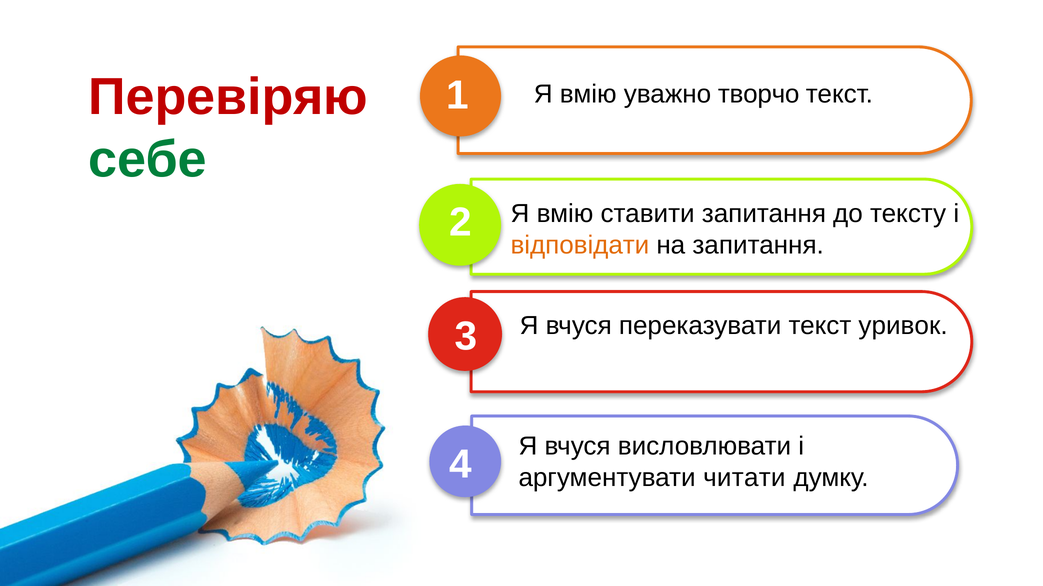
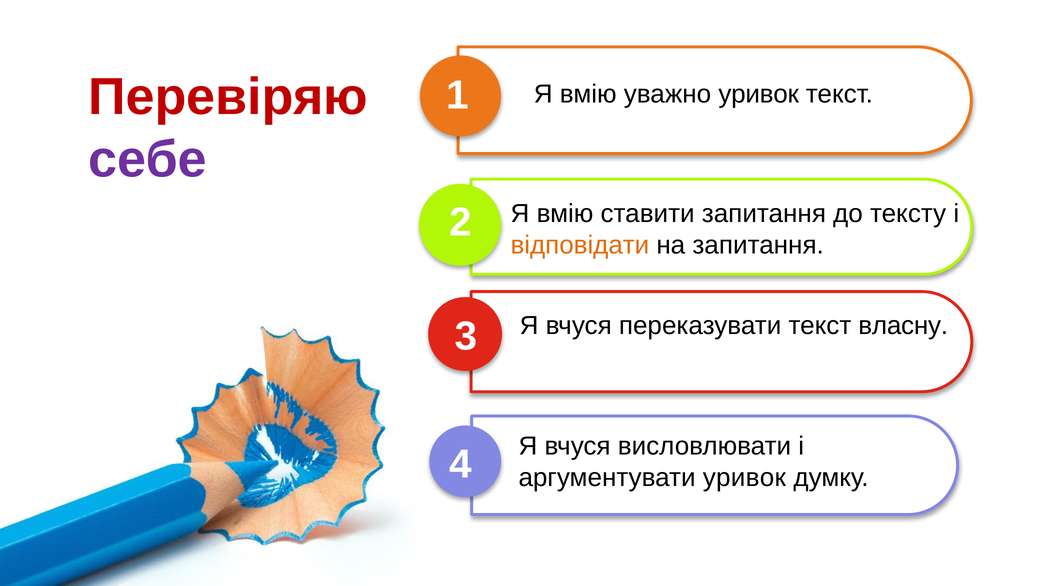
уважно творчо: творчо -> уривок (759, 94)
себе colour: green -> purple (148, 160)
уривок: уривок -> власну (903, 326)
аргументувати читати: читати -> уривок (744, 478)
